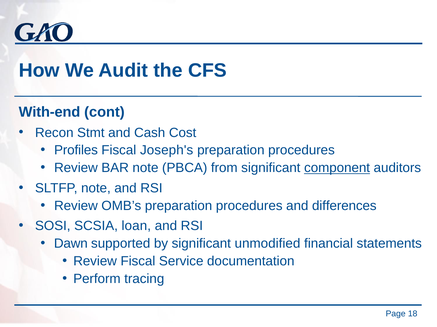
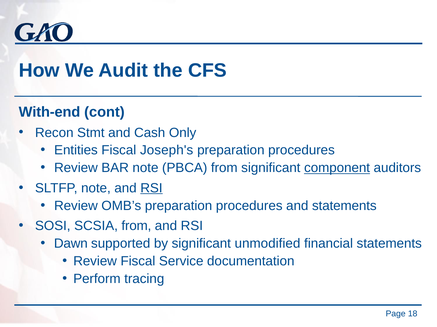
Cost: Cost -> Only (183, 133)
Profiles: Profiles -> Entities (76, 151)
RSI underline: none -> present (151, 188)
and differences: differences -> statements (344, 206)
SCSIA loan: loan -> from (136, 226)
